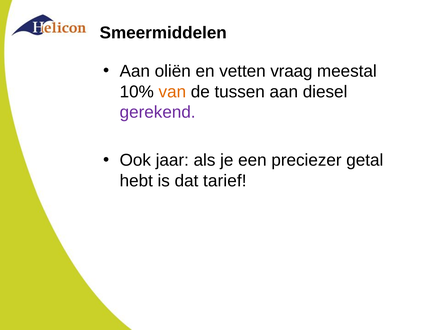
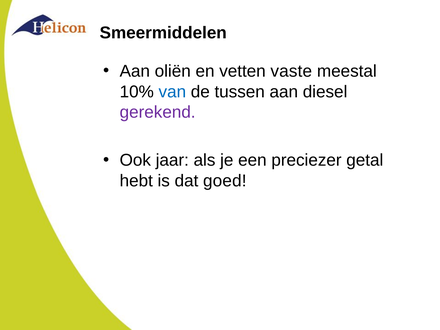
vraag: vraag -> vaste (291, 71)
van colour: orange -> blue (172, 92)
tarief: tarief -> goed (225, 181)
